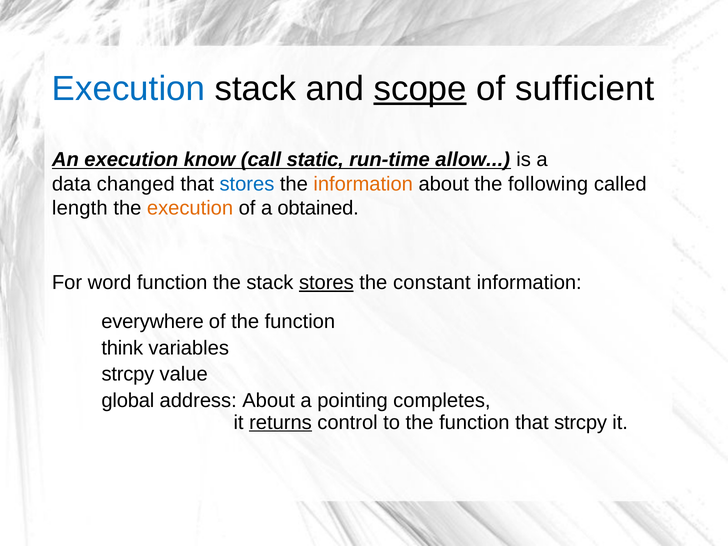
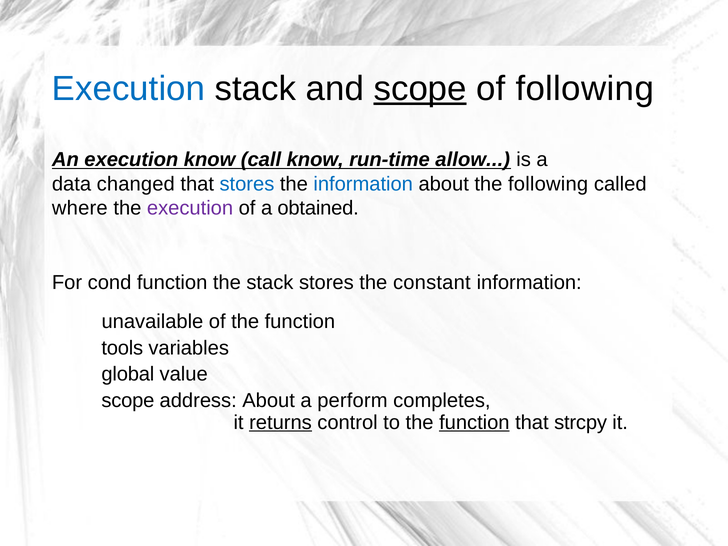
of sufficient: sufficient -> following (585, 89)
call static: static -> know (315, 160)
information colour: orange -> blue (363, 184)
length: length -> where (80, 208)
execution colour: orange -> purple (190, 208)
word: word -> cond (110, 283)
stores underline: present -> none (326, 283)
everywhere: everywhere -> unavailable (152, 322)
think: think -> tools (122, 348)
strcpy: strcpy -> global (128, 374)
global: global -> scope (128, 401)
pointing: pointing -> perform (352, 401)
function underline: none -> present (474, 422)
